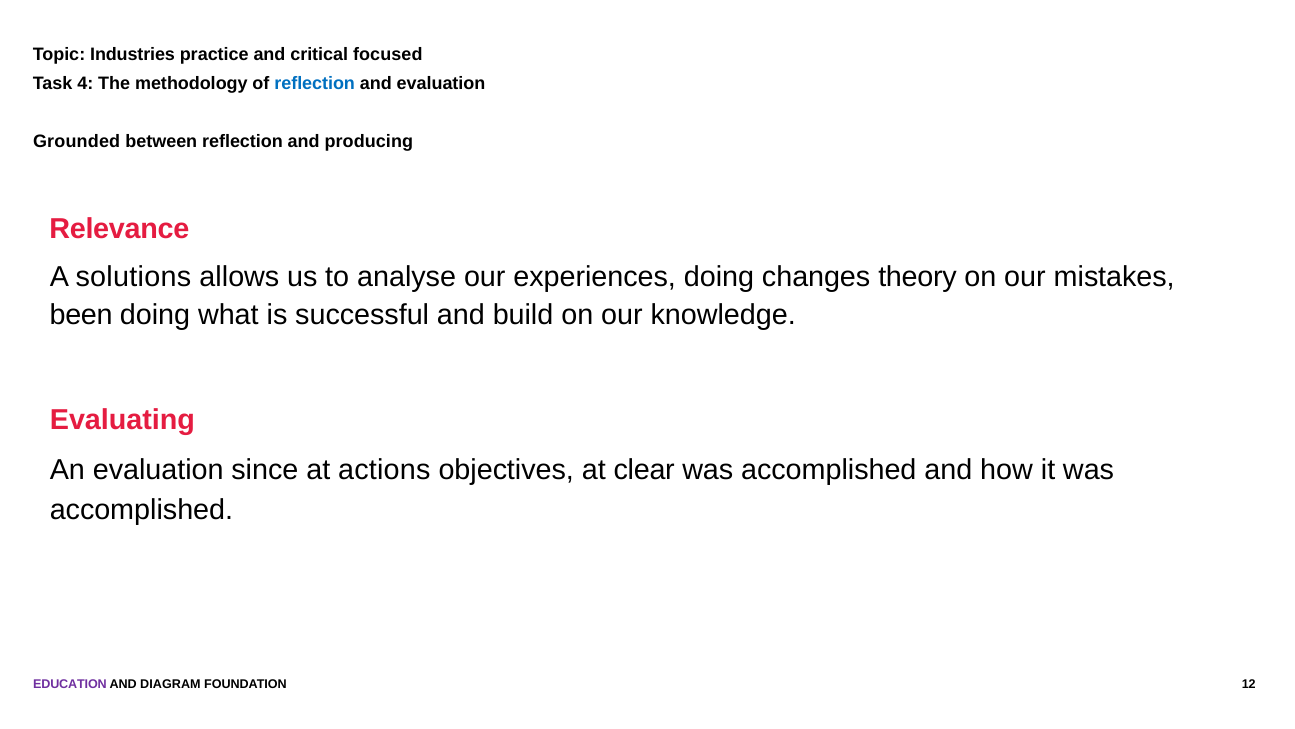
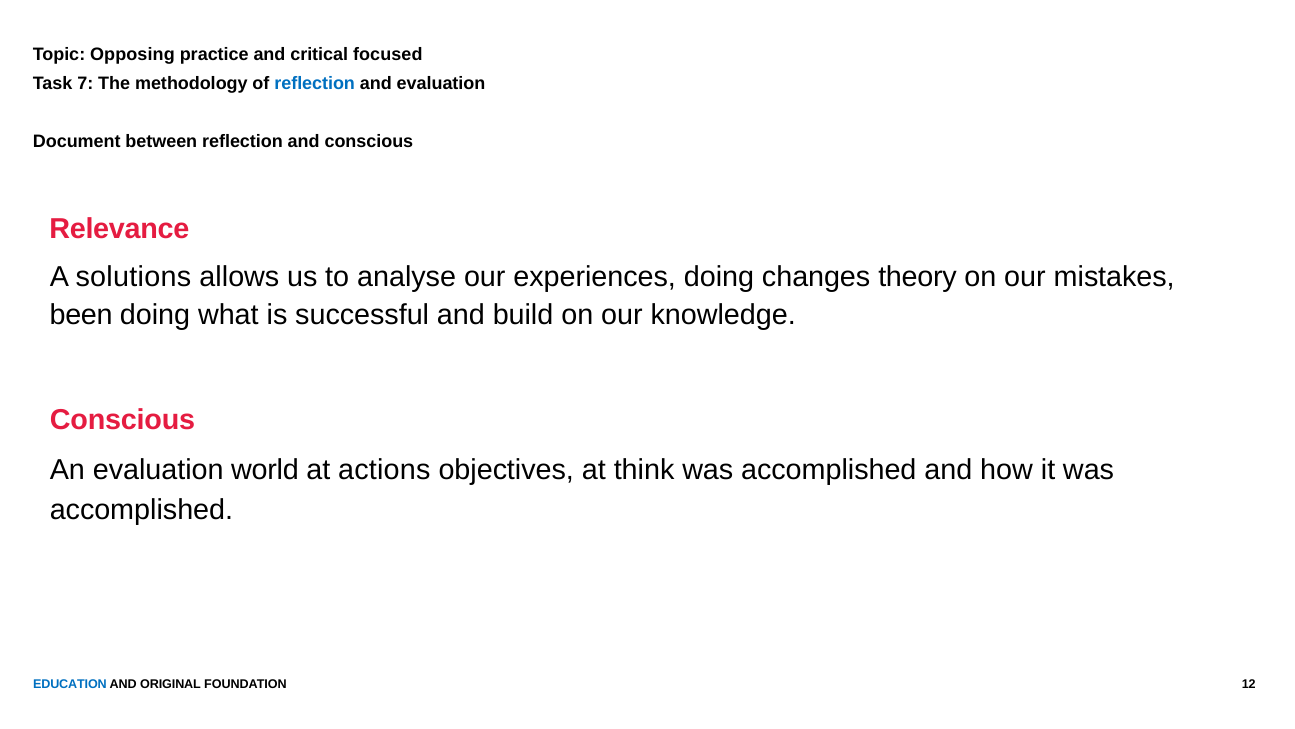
Industries: Industries -> Opposing (132, 55)
4: 4 -> 7 (85, 83)
Grounded: Grounded -> Document (77, 141)
and producing: producing -> conscious (369, 141)
Evaluating: Evaluating -> Conscious (123, 420)
since: since -> world (265, 470)
clear: clear -> think (644, 470)
EDUCATION colour: purple -> blue (70, 684)
DIAGRAM: DIAGRAM -> ORIGINAL (171, 684)
